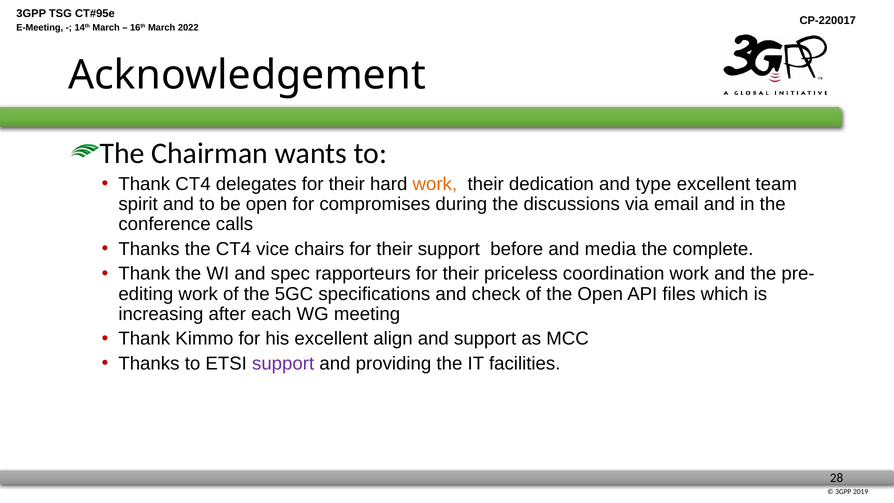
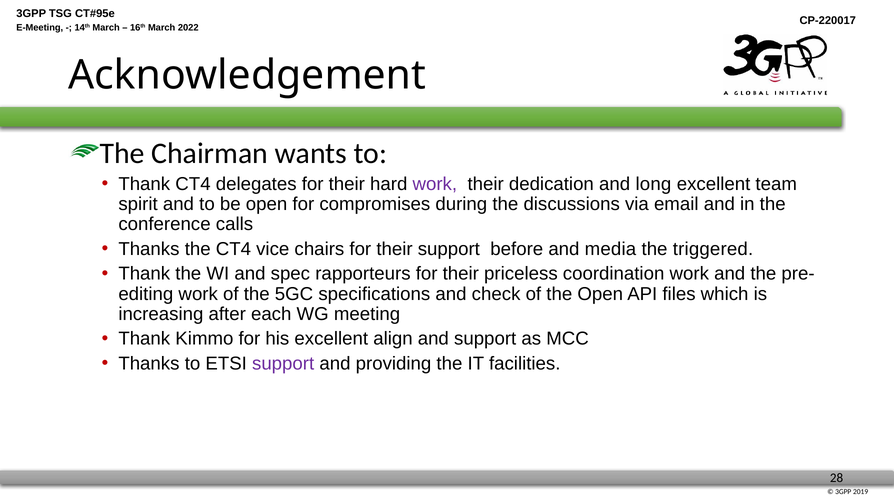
work colour: orange -> purple (435, 184)
type: type -> long (653, 184)
complete: complete -> triggered (713, 249)
